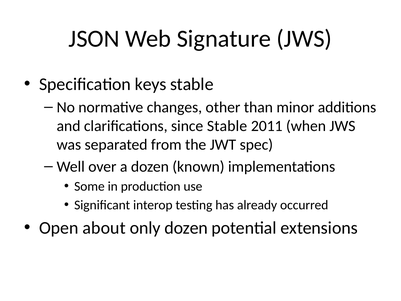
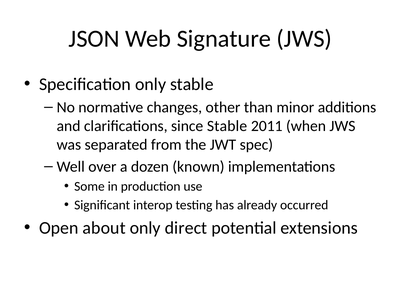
Specification keys: keys -> only (151, 84)
only dozen: dozen -> direct (186, 228)
